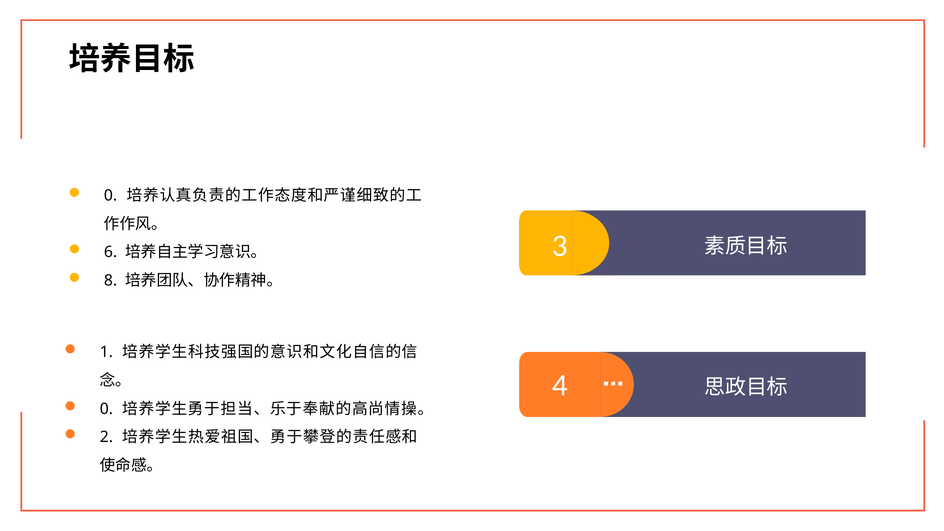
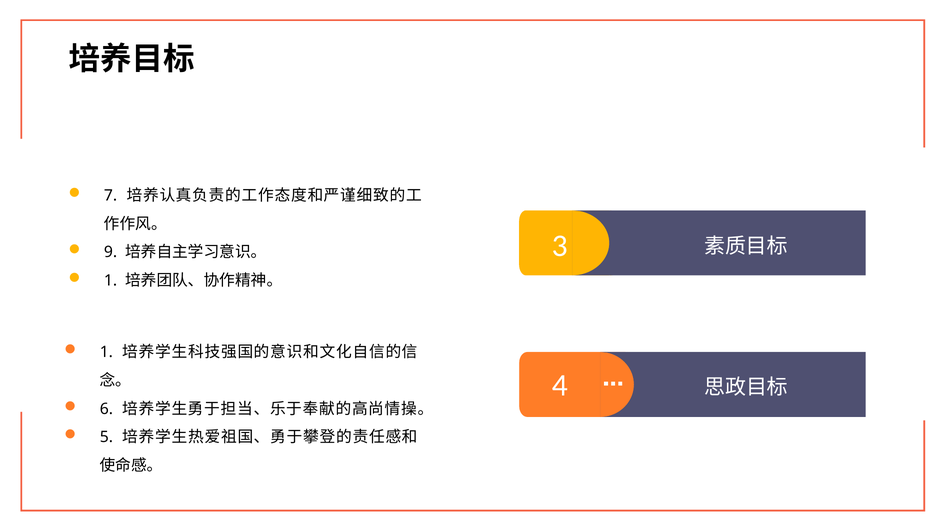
0: 0 -> 7 (111, 196)
6: 6 -> 9 (111, 252)
8: 8 -> 1 (111, 281)
0: 0 -> 6 (106, 409)
2: 2 -> 5 (106, 437)
